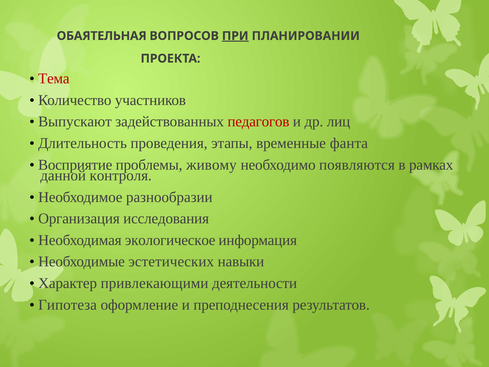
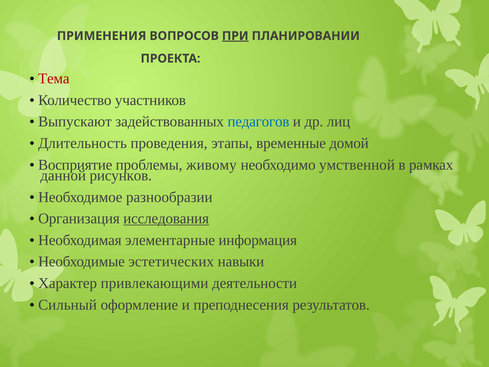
ОБАЯТЕЛЬНАЯ: ОБАЯТЕЛЬНАЯ -> ПРИМЕНЕНИЯ (102, 36)
педагогов colour: red -> blue (258, 122)
фанта: фанта -> домой (349, 143)
появляются: появляются -> умственной (357, 165)
контроля: контроля -> рисунков (121, 175)
исследования underline: none -> present (166, 218)
экологическое: экологическое -> элементарные (170, 240)
Гипотеза: Гипотеза -> Сильный (68, 305)
